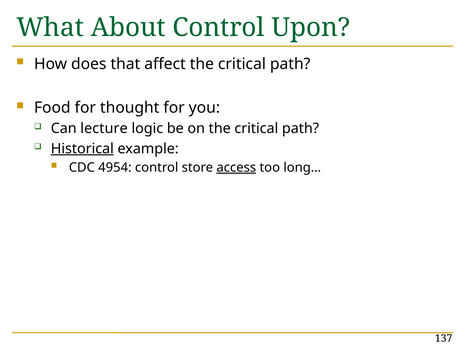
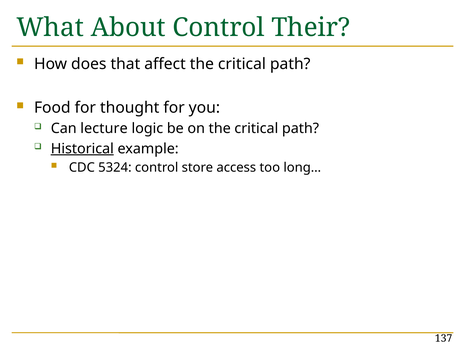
Upon: Upon -> Their (311, 28)
4954: 4954 -> 5324 (115, 167)
access underline: present -> none (236, 167)
